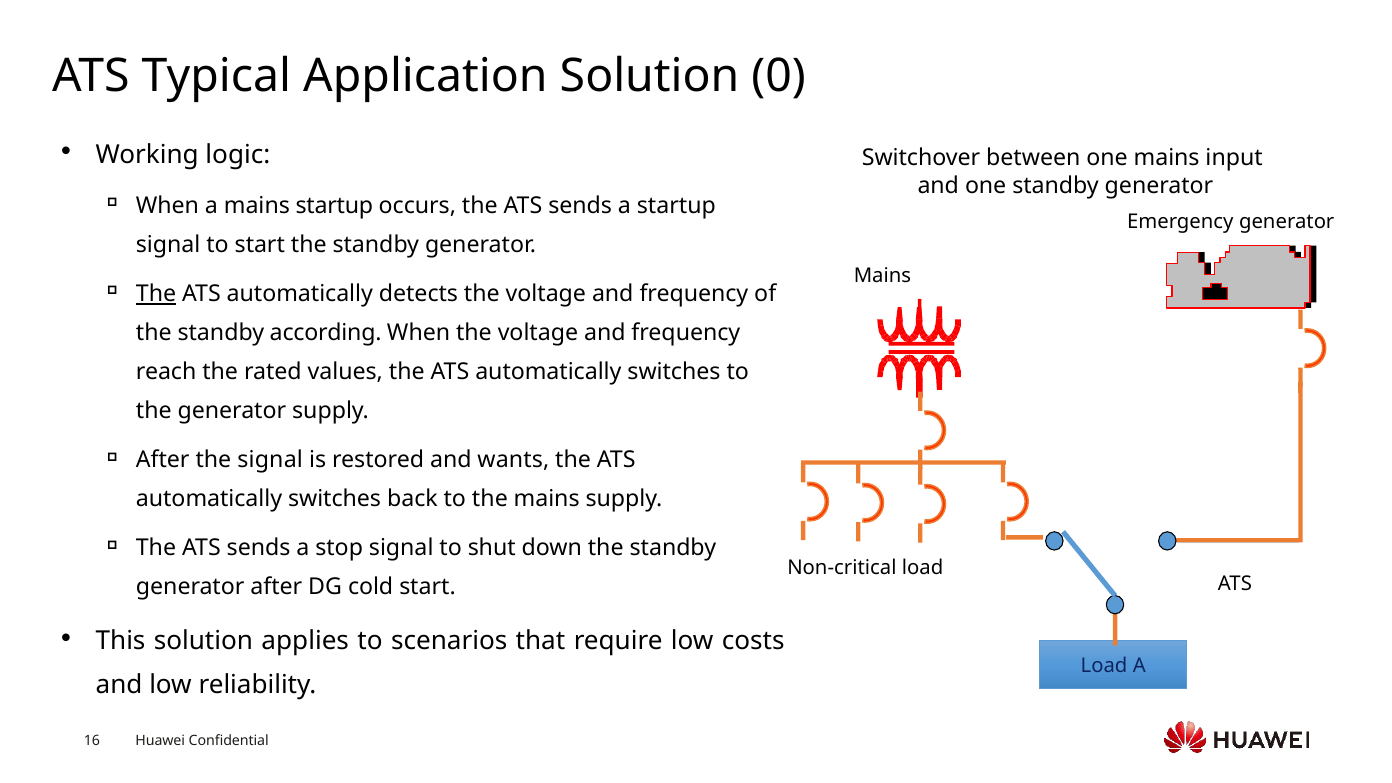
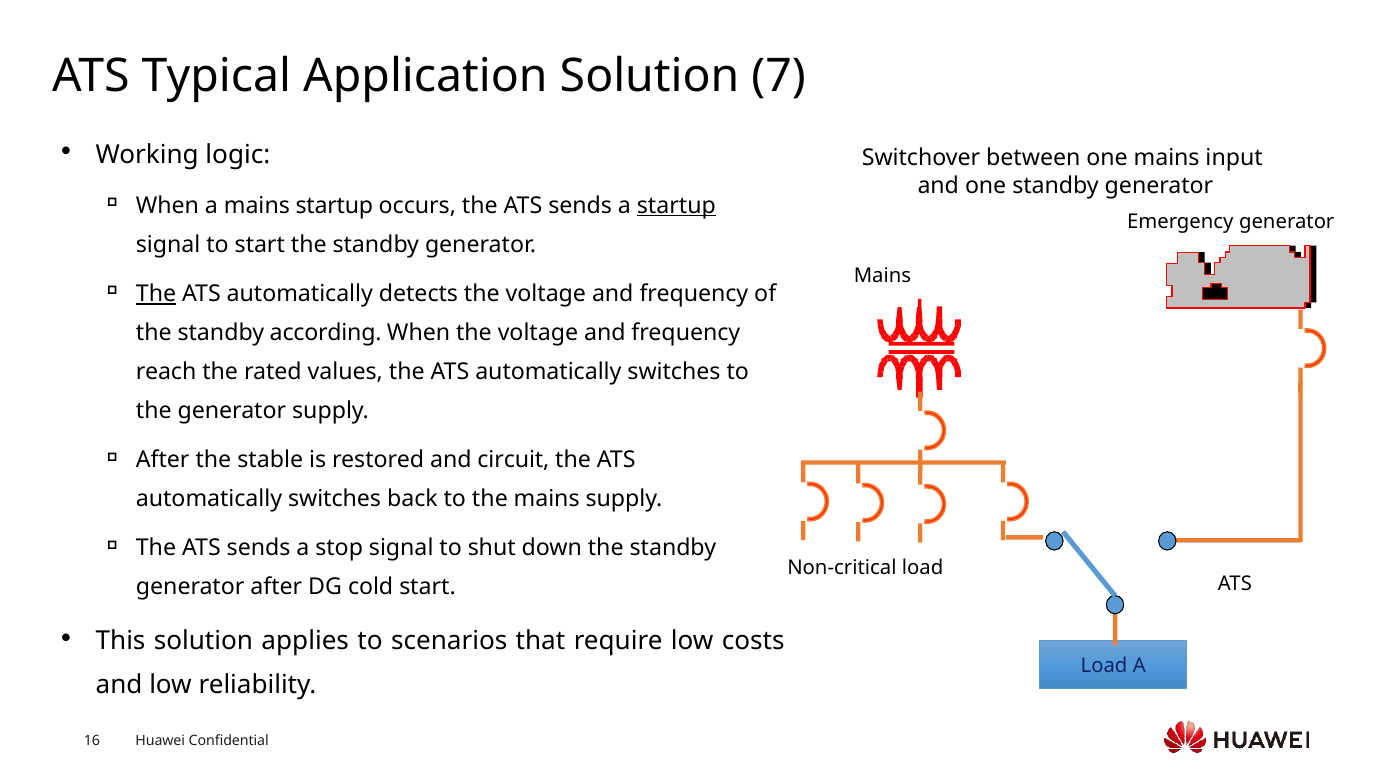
0: 0 -> 7 (779, 76)
startup underline: none -> present (676, 206)
the signal: signal -> stable (270, 460)
wants: wants -> circuit (513, 460)
